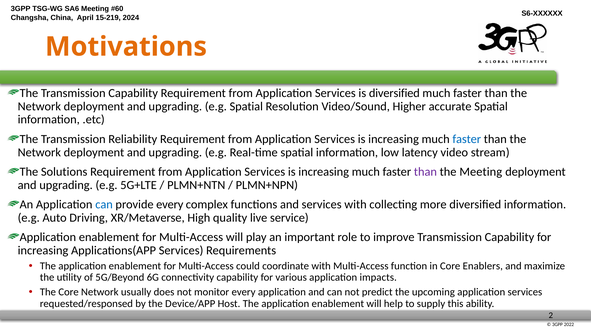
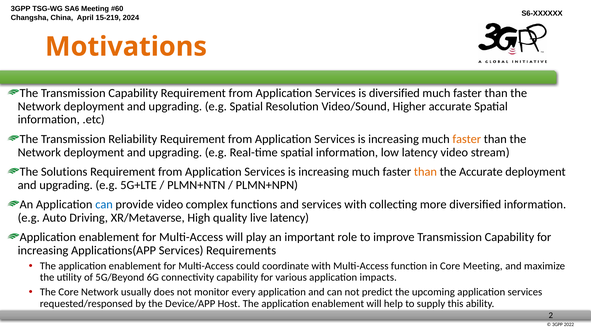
faster colour: blue -> orange (467, 139)
than colour: purple -> orange (425, 172)
the Meeting: Meeting -> Accurate (481, 172)
provide every: every -> video (170, 205)
live service: service -> latency (289, 218)
Core Enablers: Enablers -> Meeting (483, 266)
